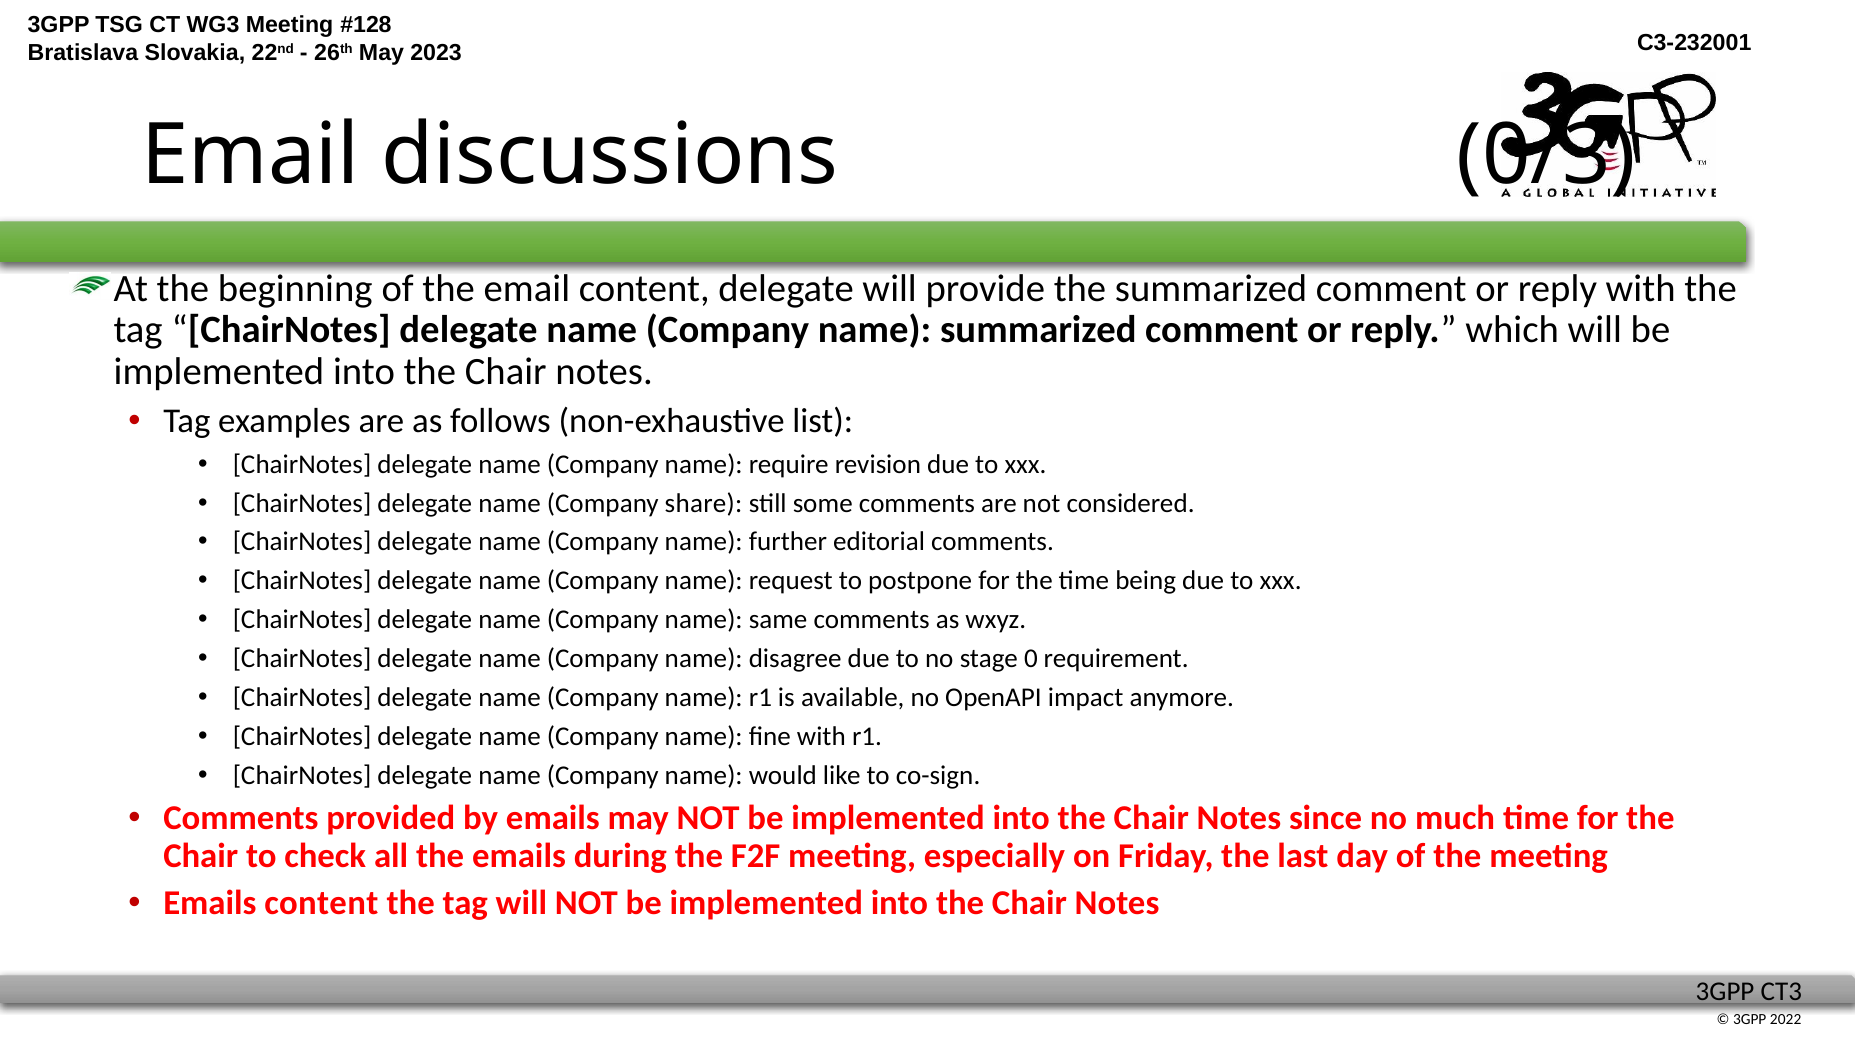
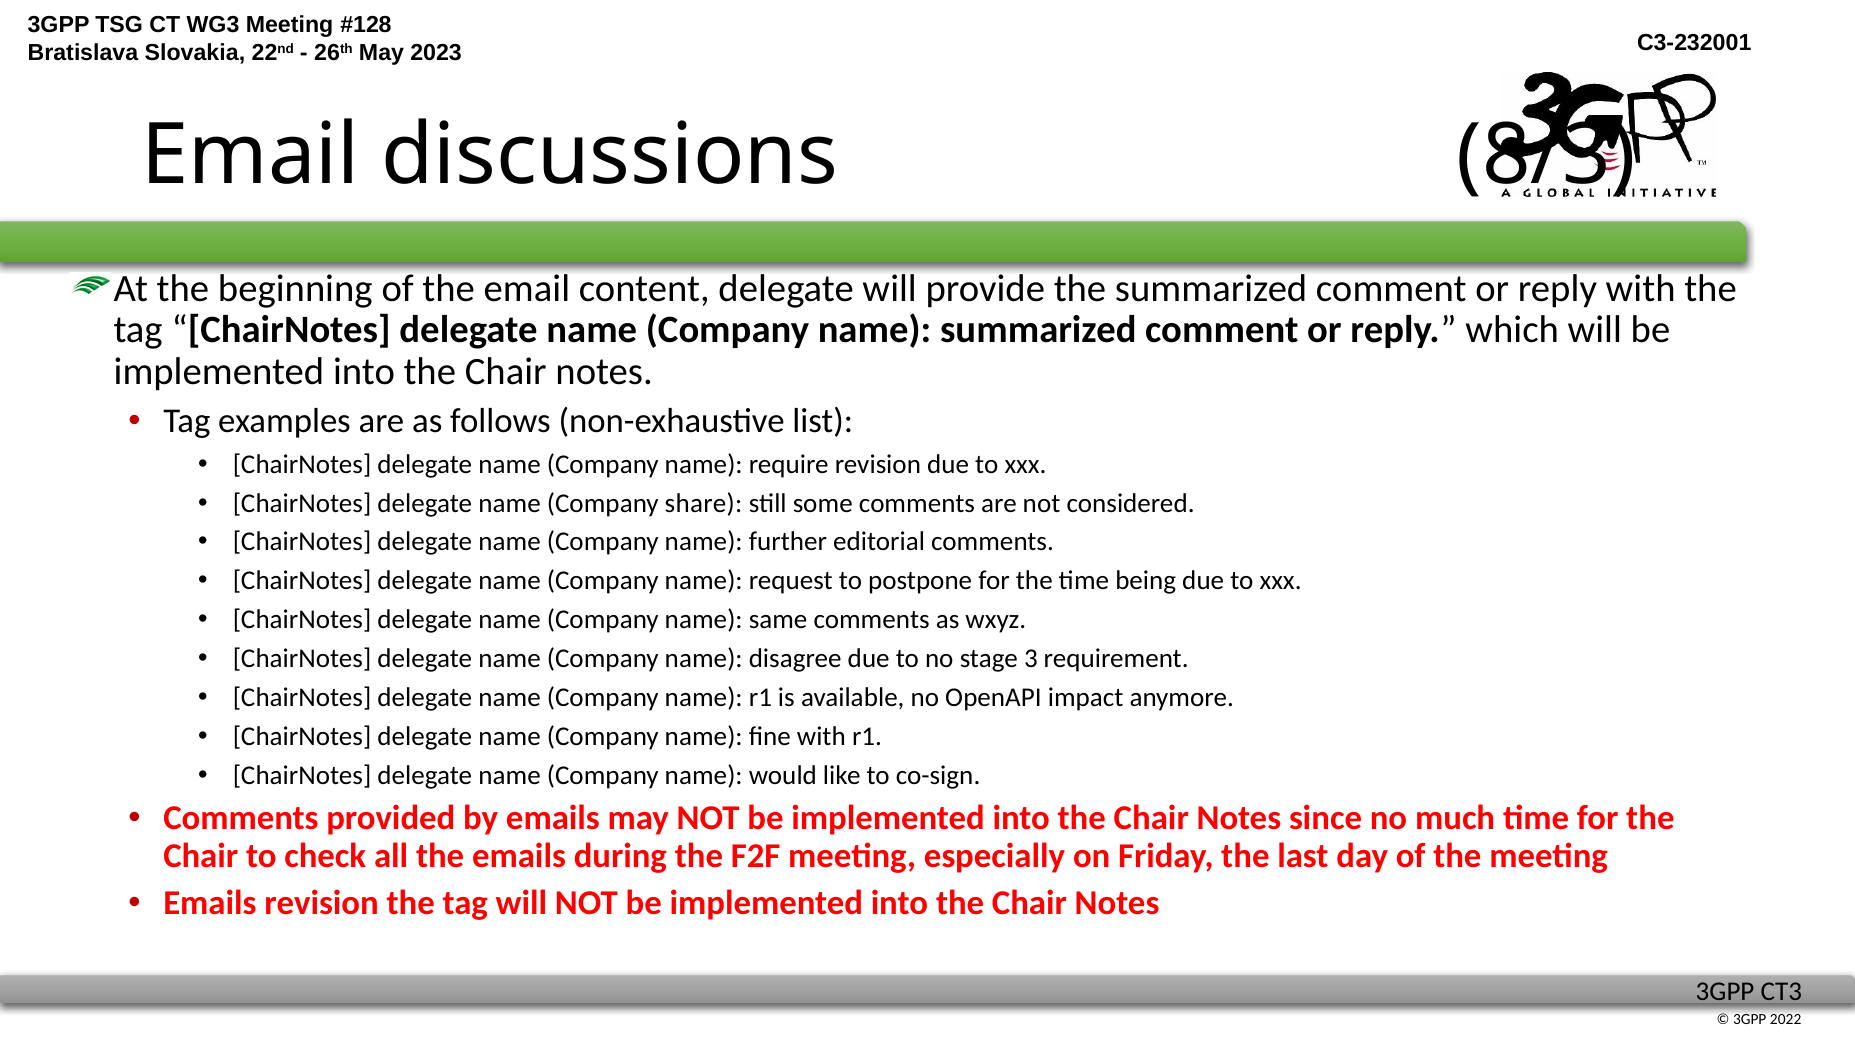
0/3: 0/3 -> 8/3 (1546, 156)
0: 0 -> 3 (1031, 659)
Emails content: content -> revision (321, 903)
